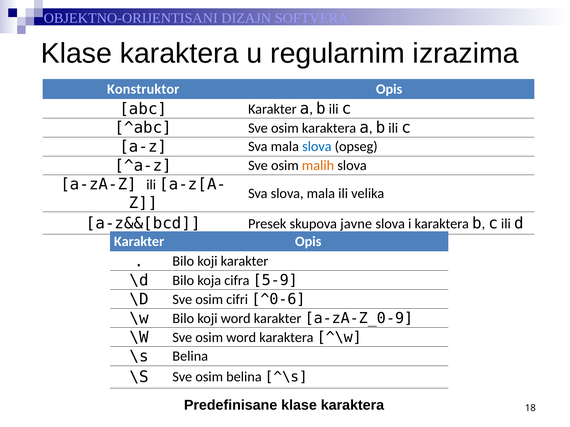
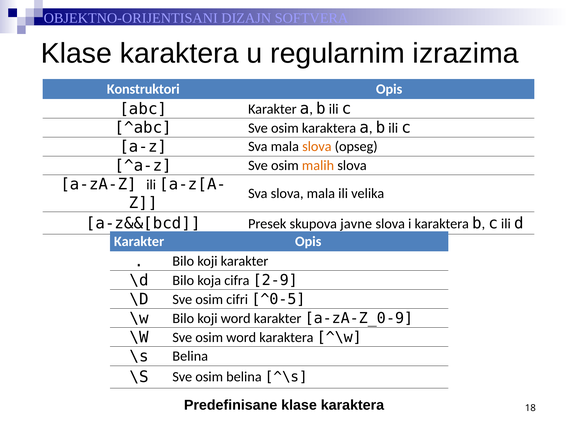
Konstruktor: Konstruktor -> Konstruktori (143, 89)
slova colour: blue -> orange (317, 147)
5-9: 5-9 -> 2-9 (275, 280)
^0-6: ^0-6 -> ^0-5 (279, 299)
